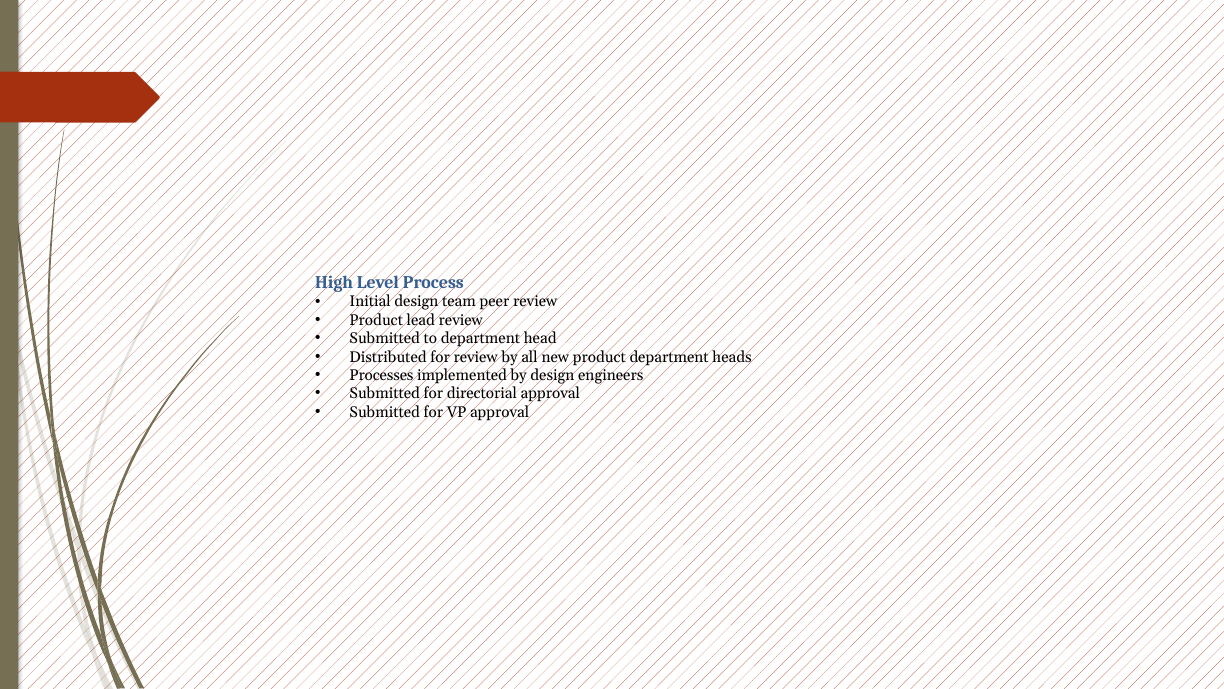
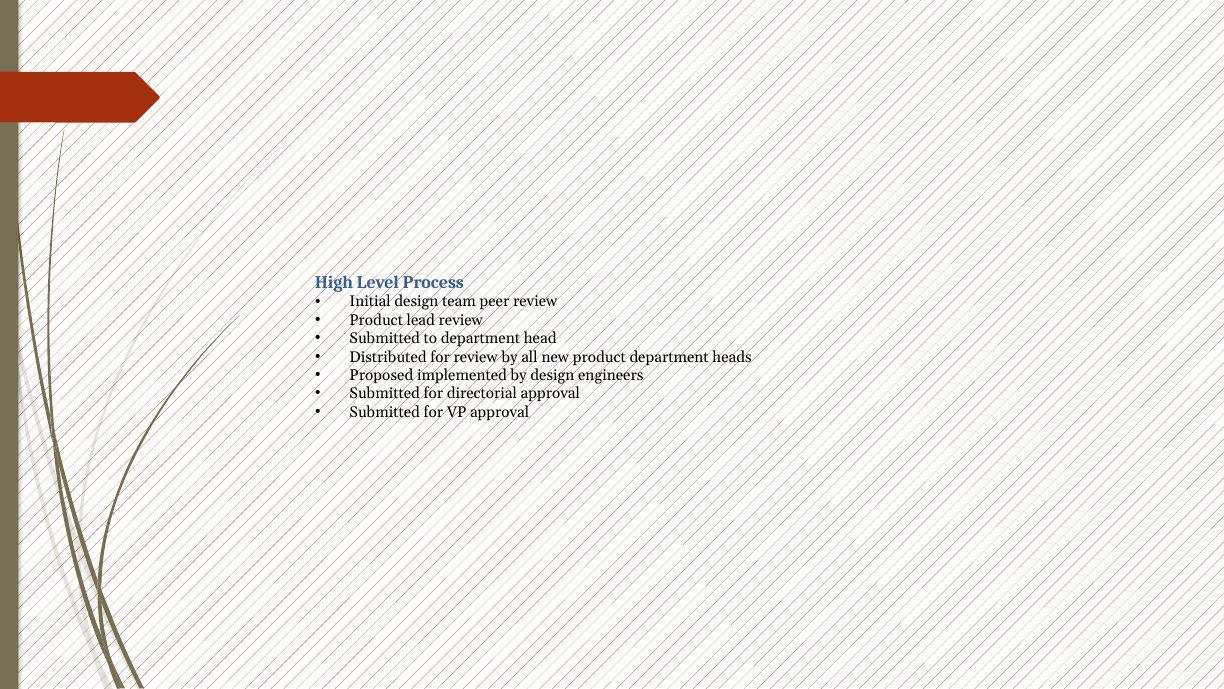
Processes: Processes -> Proposed (381, 375)
